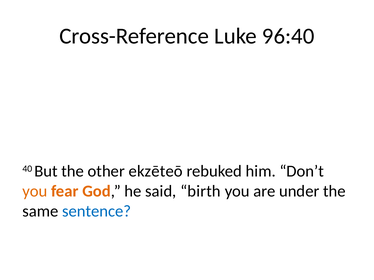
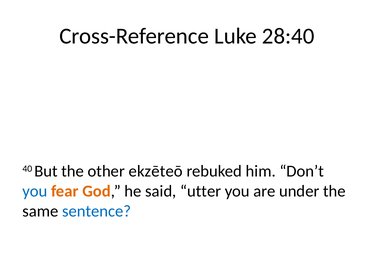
96:40: 96:40 -> 28:40 (288, 36)
you colour: orange -> blue (35, 192)
birth: birth -> utter (201, 192)
